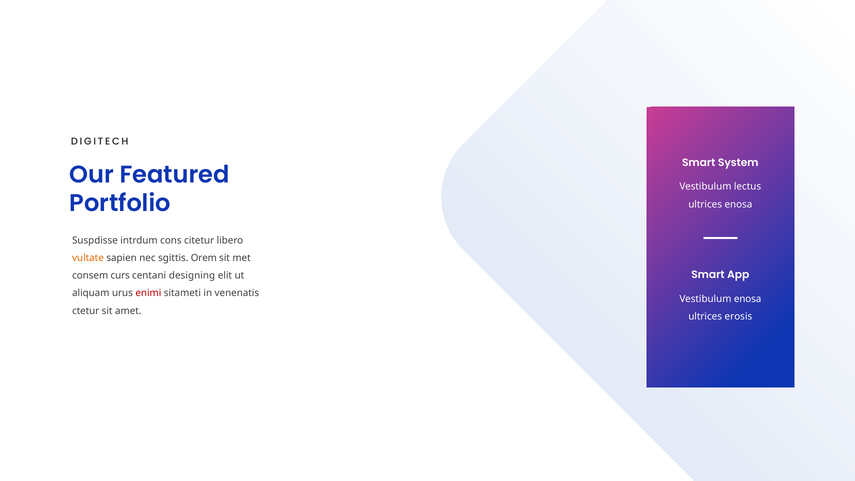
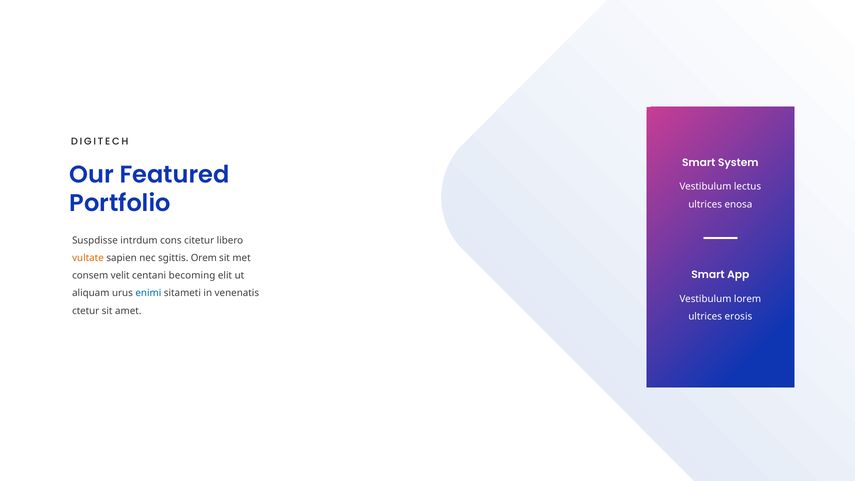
curs: curs -> velit (120, 276)
designing: designing -> becoming (192, 276)
enimi colour: red -> blue (148, 293)
Vestibulum enosa: enosa -> lorem (748, 299)
